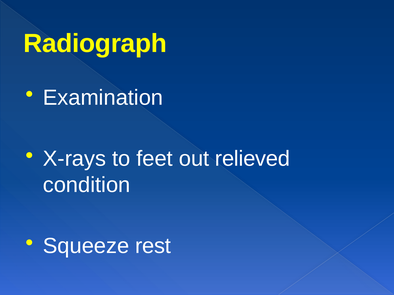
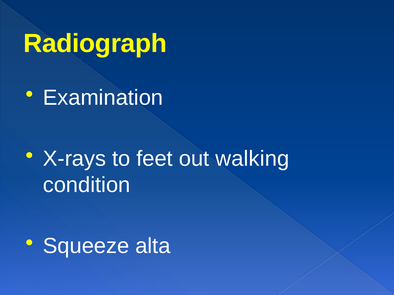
relieved: relieved -> walking (252, 159)
rest: rest -> alta (153, 246)
